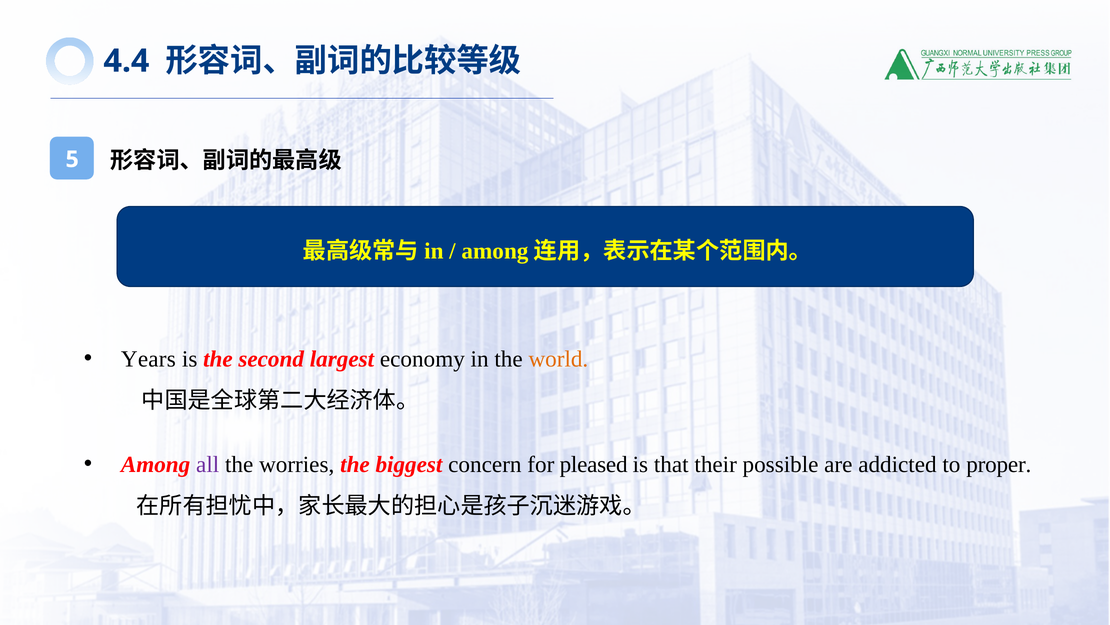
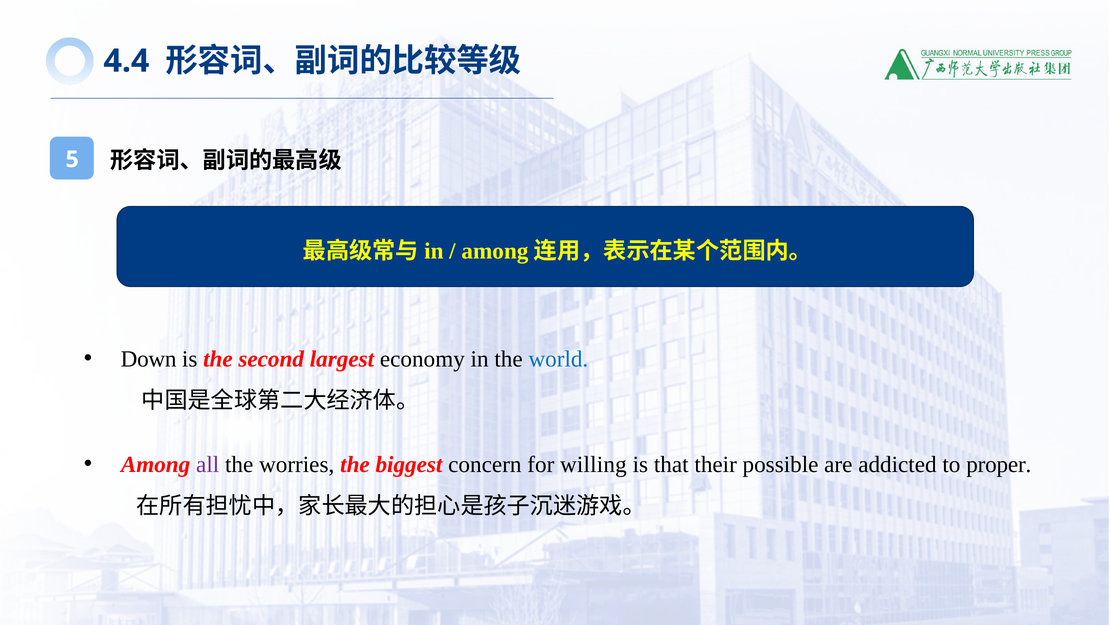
Years: Years -> Down (149, 359)
world colour: orange -> blue (558, 359)
pleased: pleased -> willing (593, 464)
